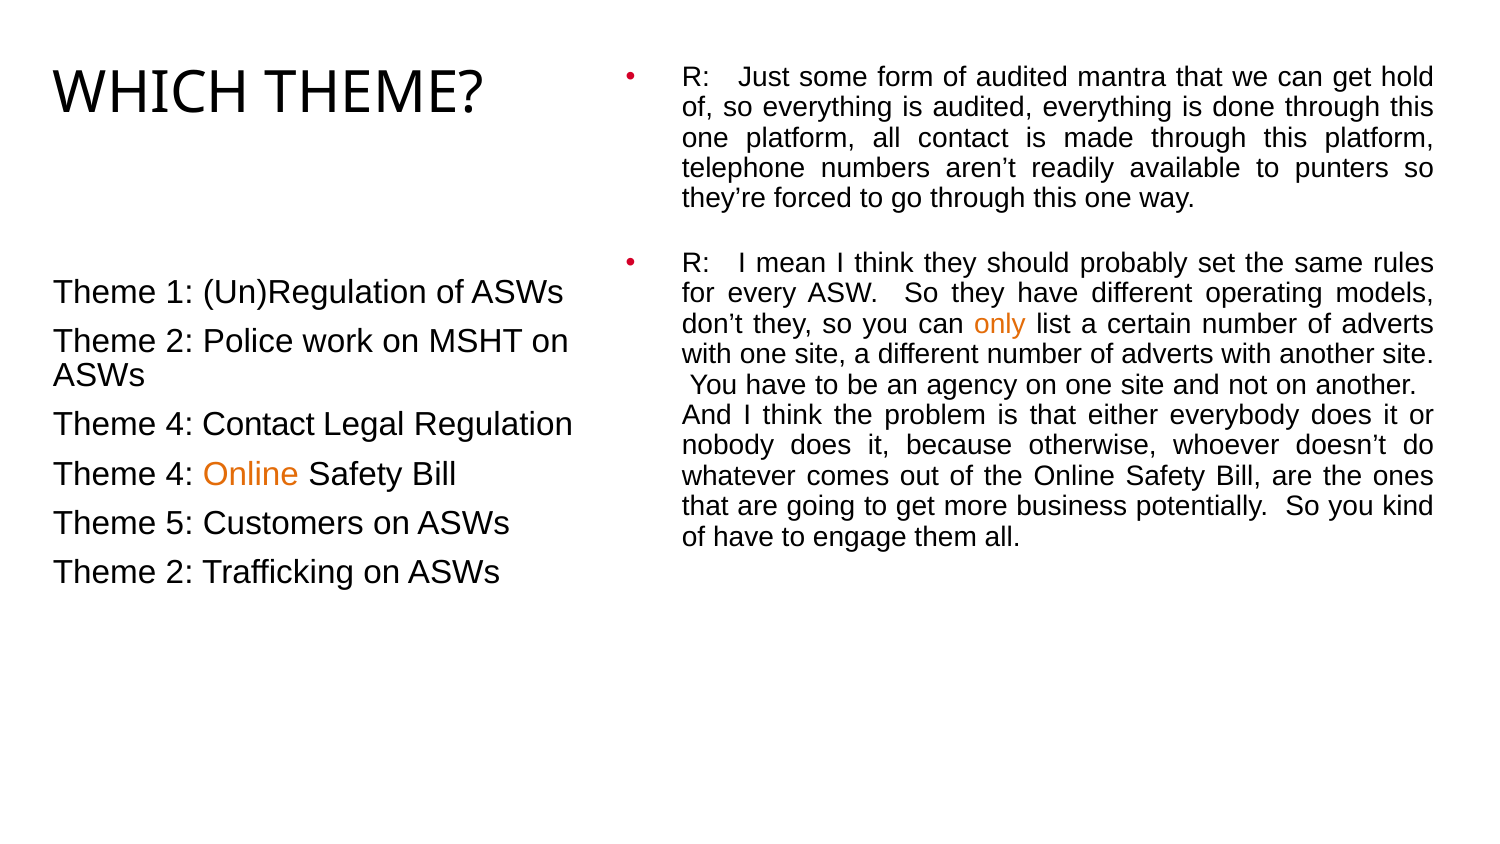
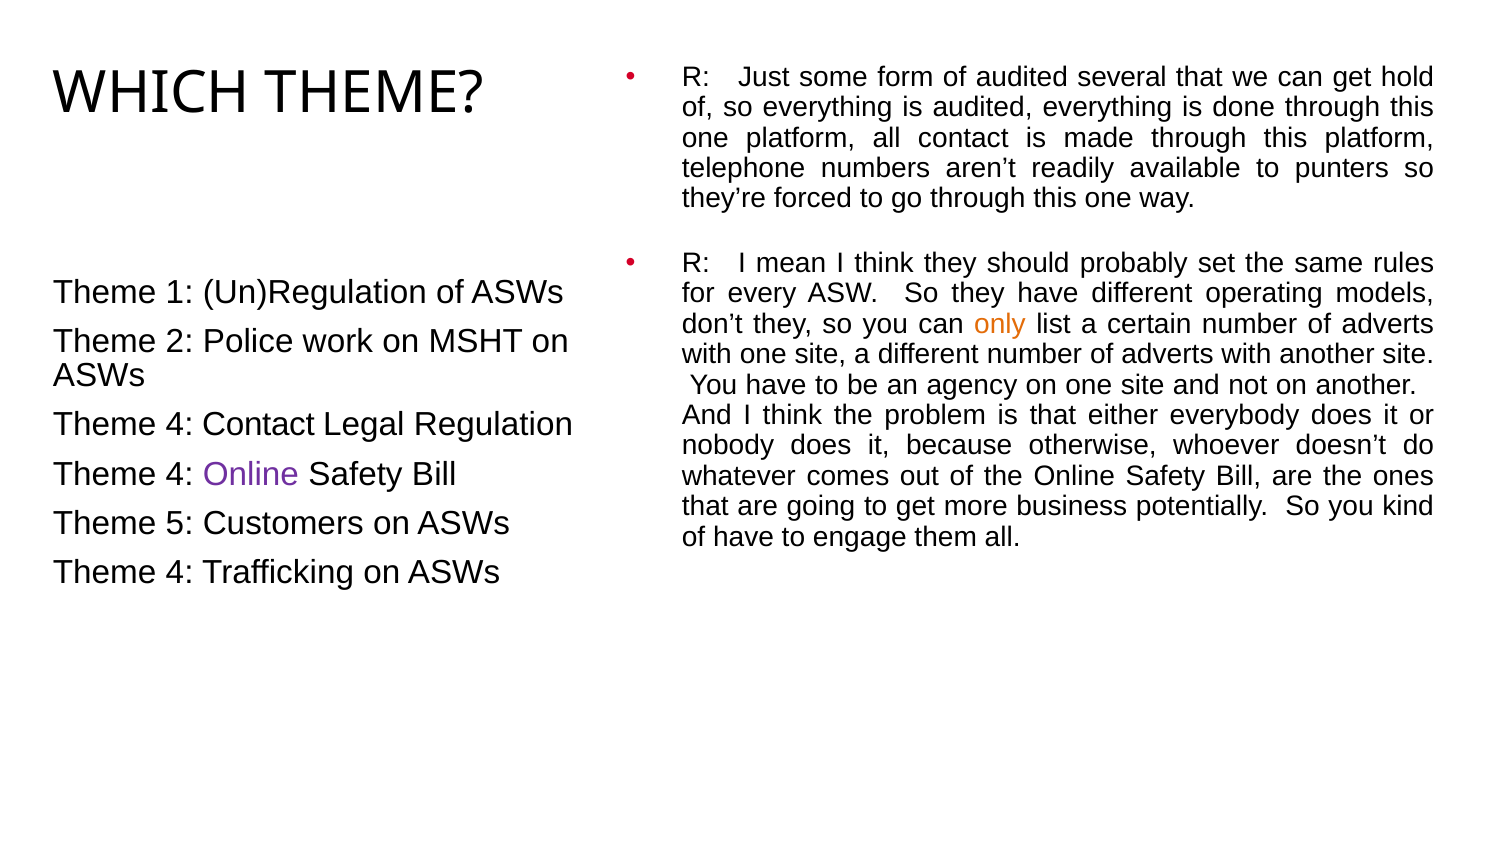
mantra: mantra -> several (1122, 77)
Online colour: orange -> purple (251, 474)
2: 2 -> 4 (180, 572)
